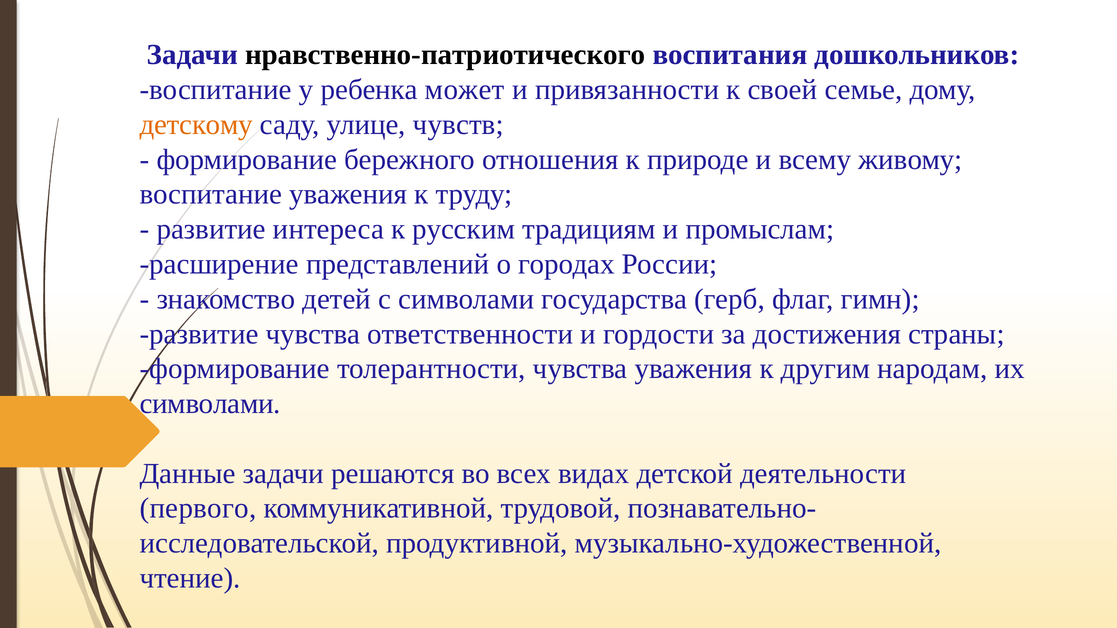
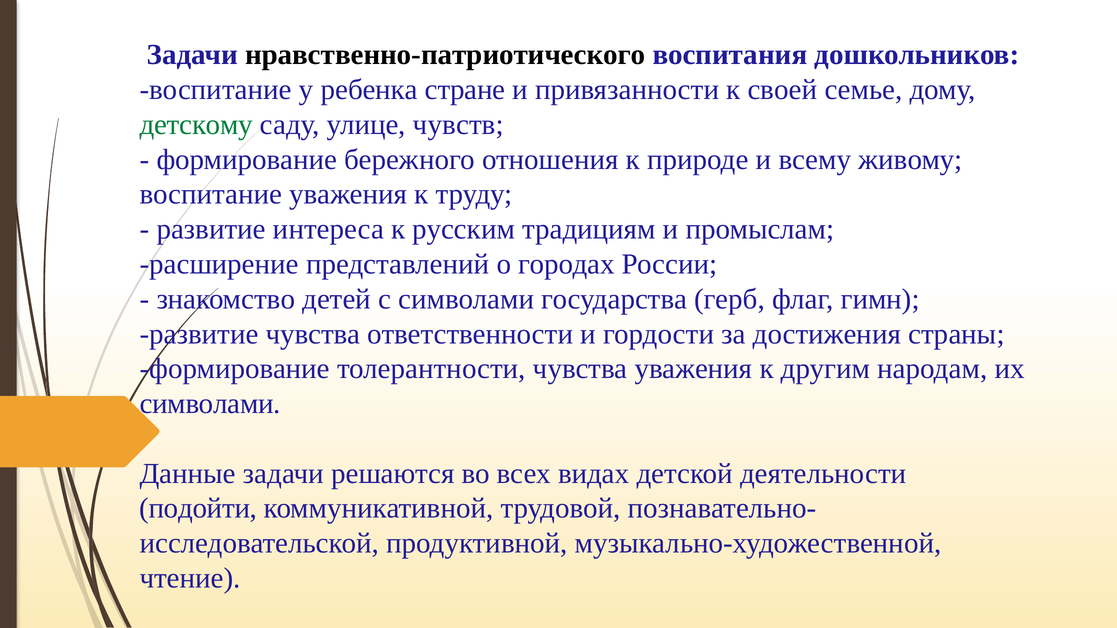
может: может -> стране (465, 90)
детскому colour: orange -> green (196, 125)
первого: первого -> подойти (198, 509)
